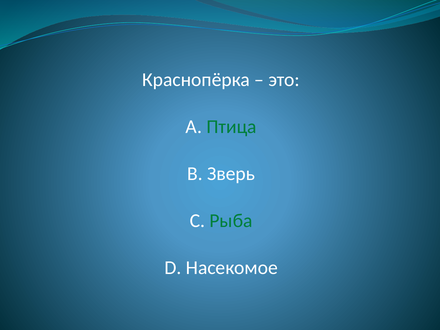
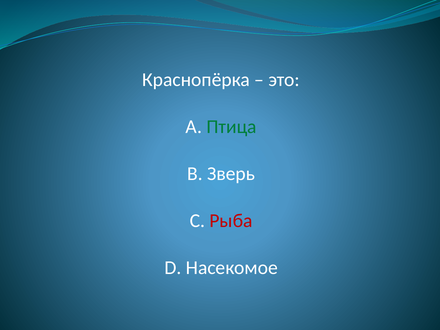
Рыба colour: green -> red (231, 221)
